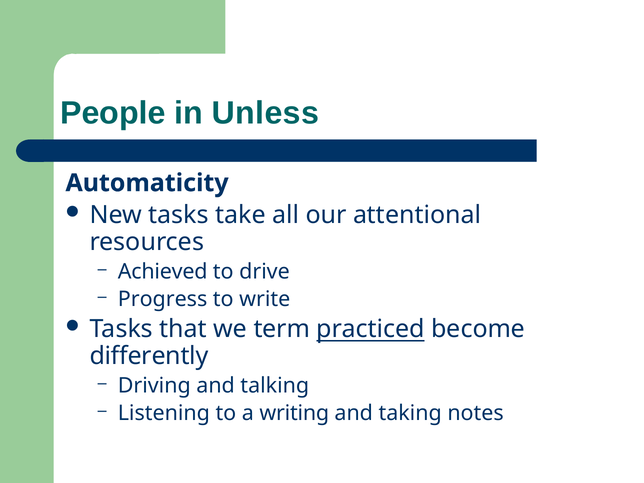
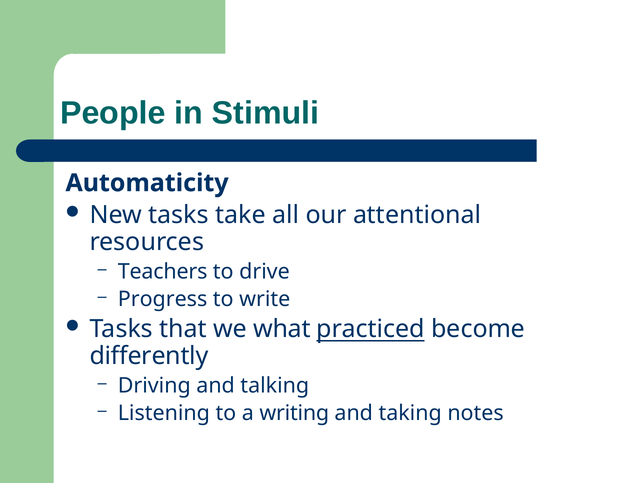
Unless: Unless -> Stimuli (266, 113)
Achieved: Achieved -> Teachers (163, 272)
term: term -> what (282, 329)
